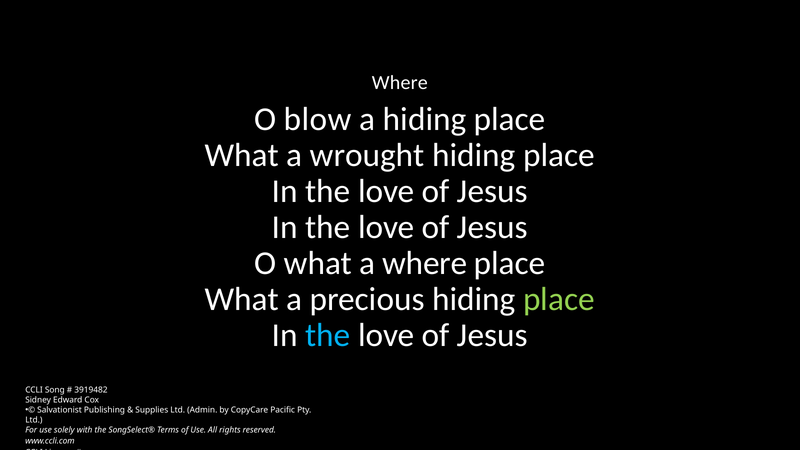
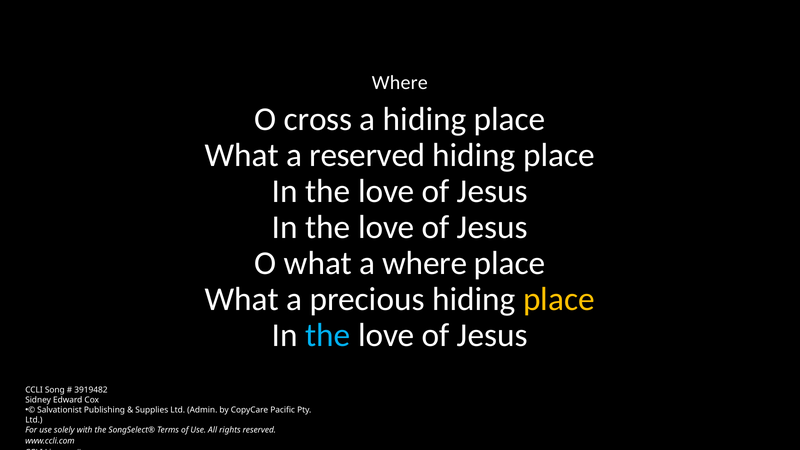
blow: blow -> cross (318, 119)
a wrought: wrought -> reserved (367, 155)
place colour: light green -> yellow (559, 299)
